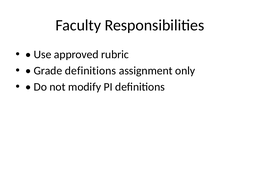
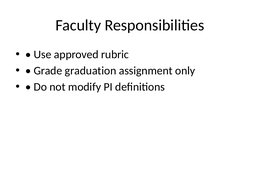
Grade definitions: definitions -> graduation (91, 71)
